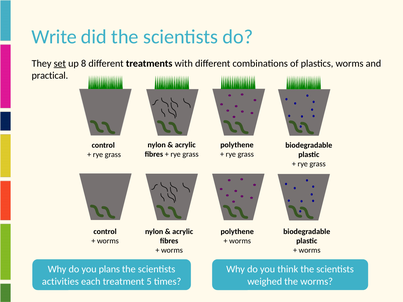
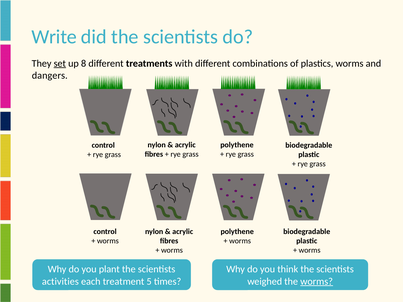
practical: practical -> dangers (50, 76)
plans: plans -> plant (109, 270)
worms underline: none -> present (317, 282)
